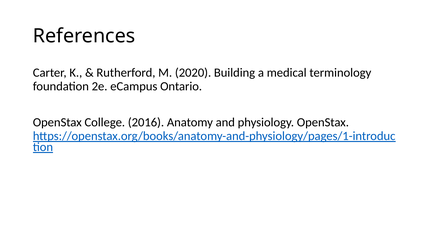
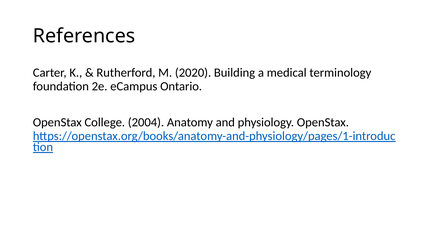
2016: 2016 -> 2004 (146, 123)
